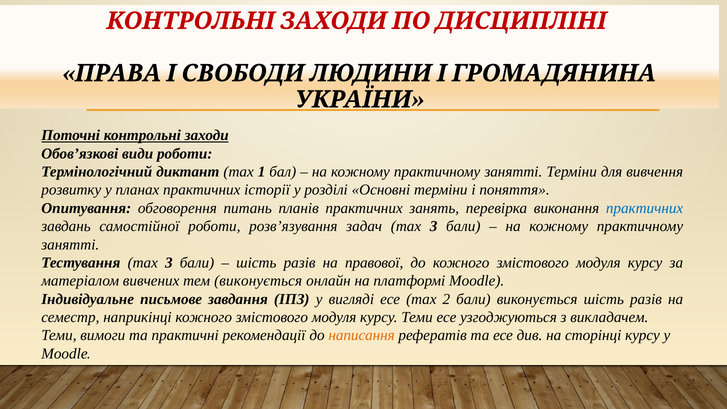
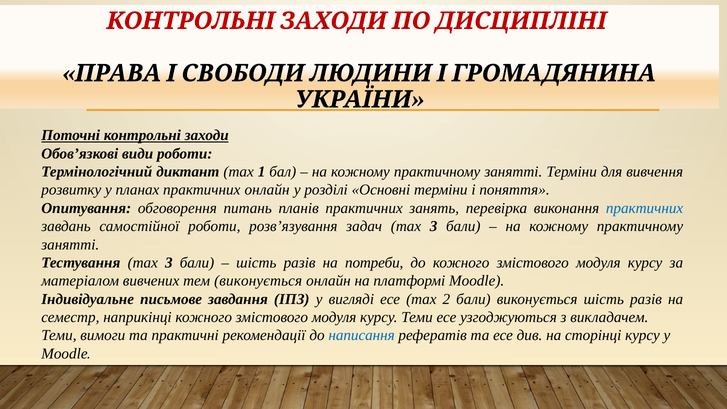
практичних історії: історії -> онлайн (267, 190)
правової: правової -> потреби (374, 263)
написання colour: orange -> blue (362, 335)
